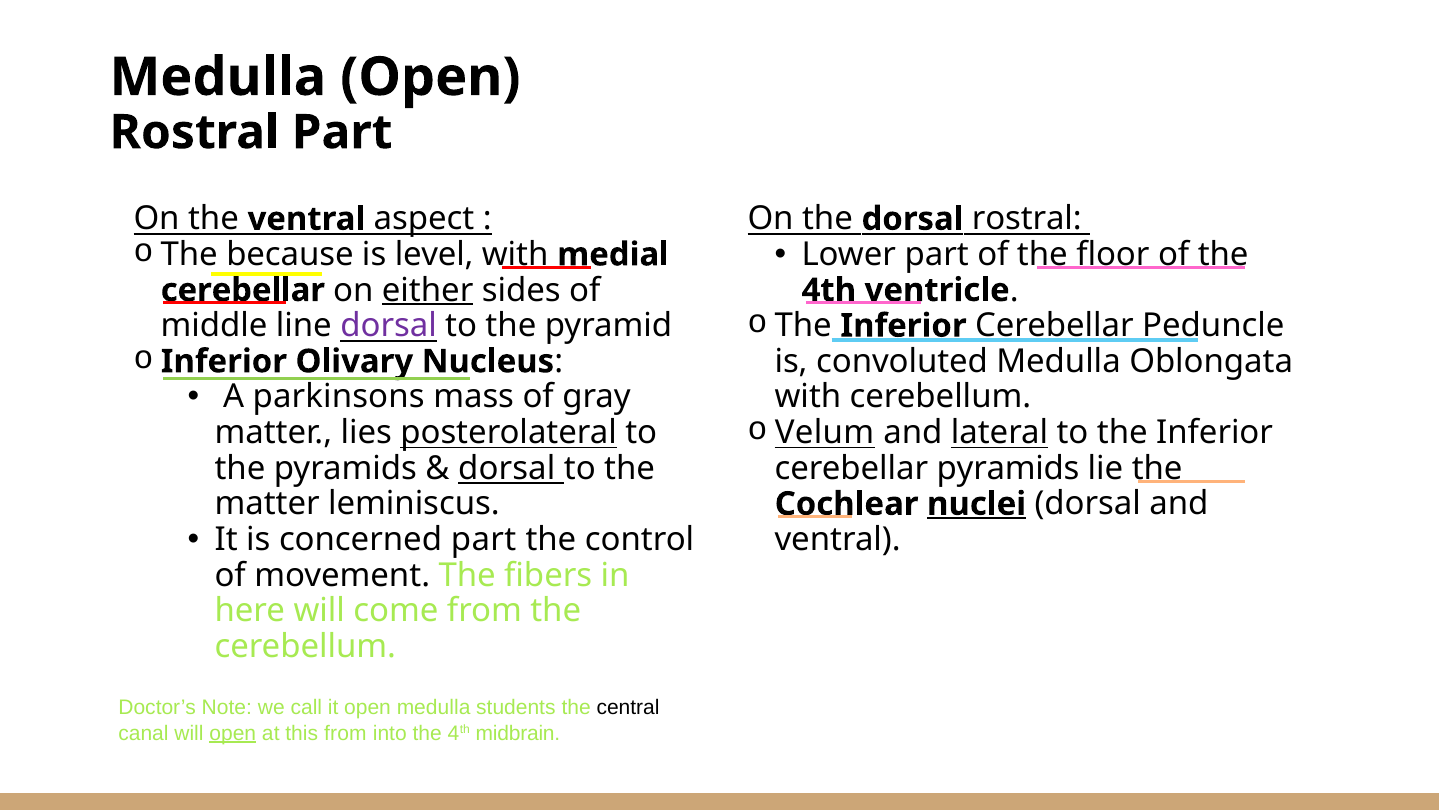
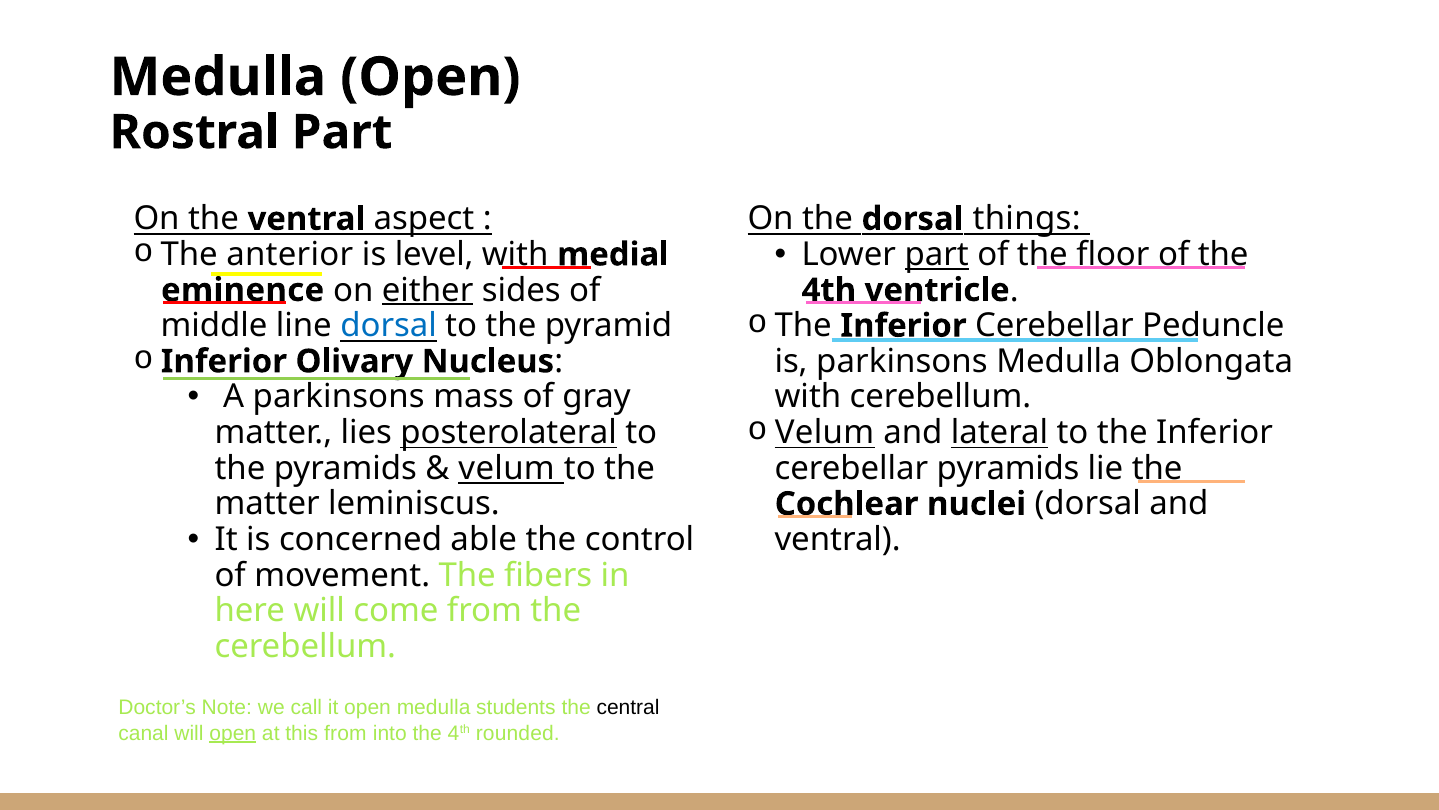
dorsal rostral: rostral -> things (1027, 219)
part underline: none -> present (937, 254)
because: because -> anterior (290, 254)
cerebellar: cerebellar -> eminence (243, 290)
dorsal colour: purple -> blue (389, 326)
is convoluted: convoluted -> parkinsons (902, 361)
dorsal: dorsal -> velum (507, 468)
nuclei underline: present -> none (977, 504)
concerned part: part -> able (484, 539)
midbrain: midbrain -> rounded (518, 733)
